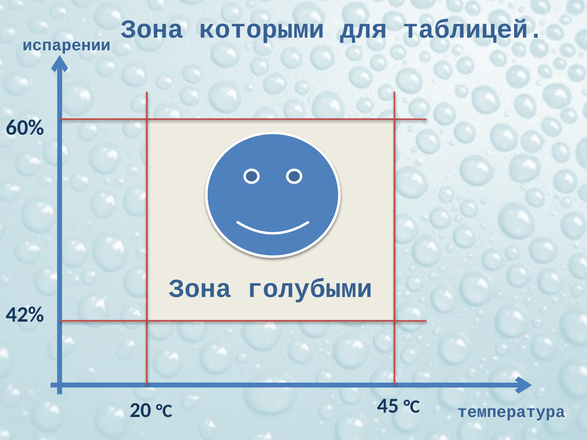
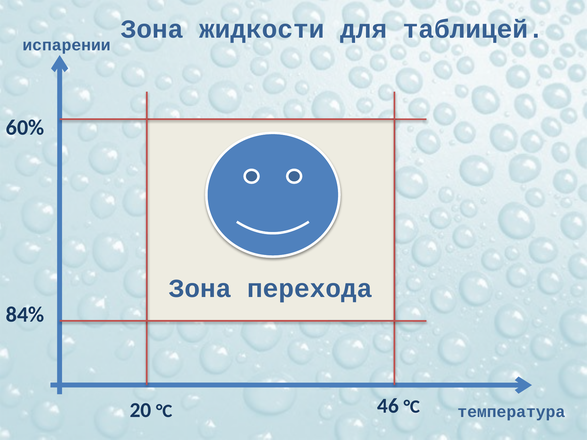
которыми: которыми -> жидкости (262, 29)
голубыми: голубыми -> перехода (310, 289)
42%: 42% -> 84% (25, 315)
45: 45 -> 46 (388, 406)
